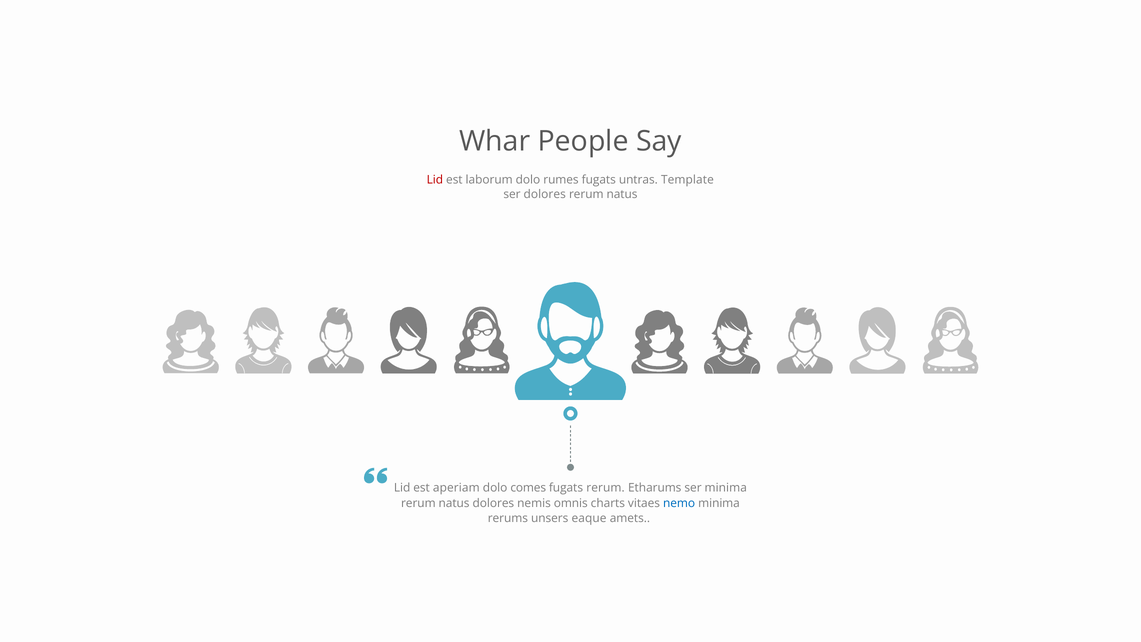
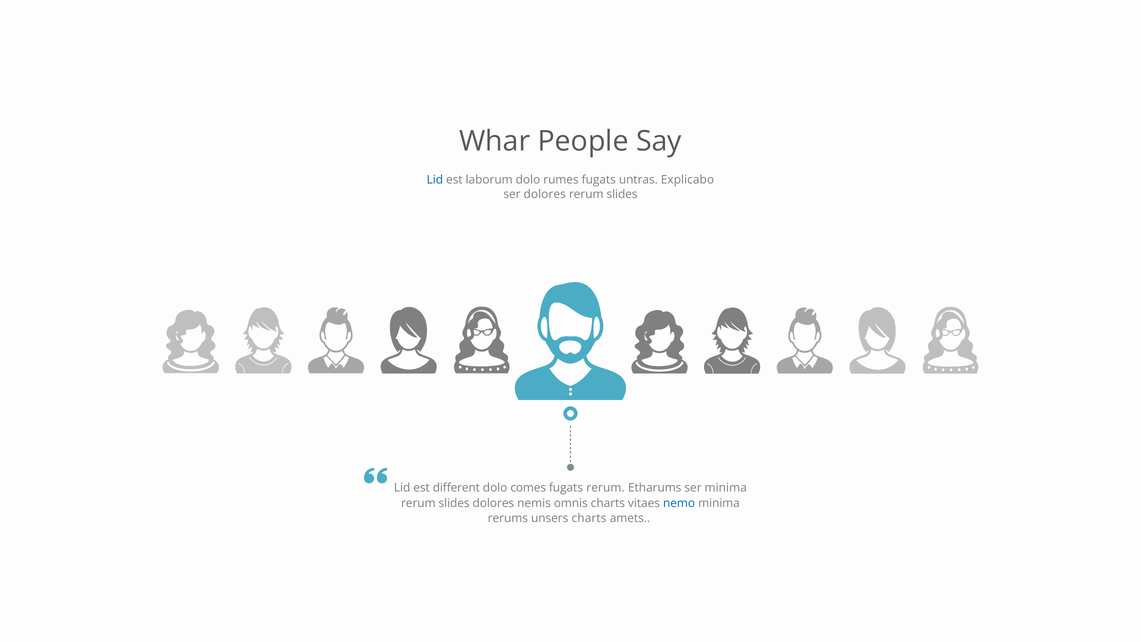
Lid colour: red -> blue (435, 180)
Template: Template -> Explicabo (687, 180)
natus: natus -> slides (622, 194)
aperiam: aperiam -> different (456, 488)
natus: natus -> slides (454, 503)
unsers eaque: eaque -> charts (589, 518)
